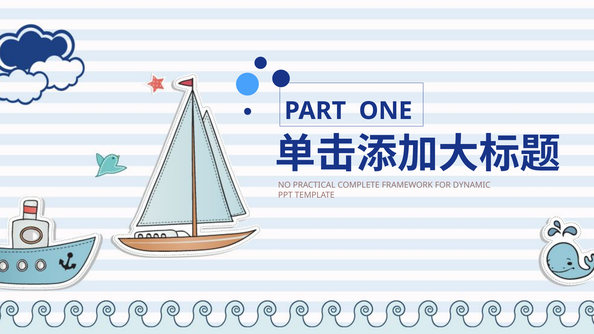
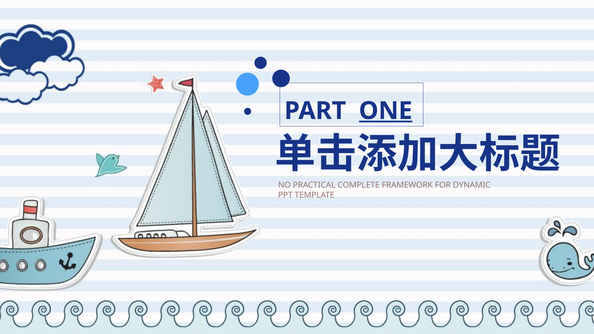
ONE underline: none -> present (386, 111)
